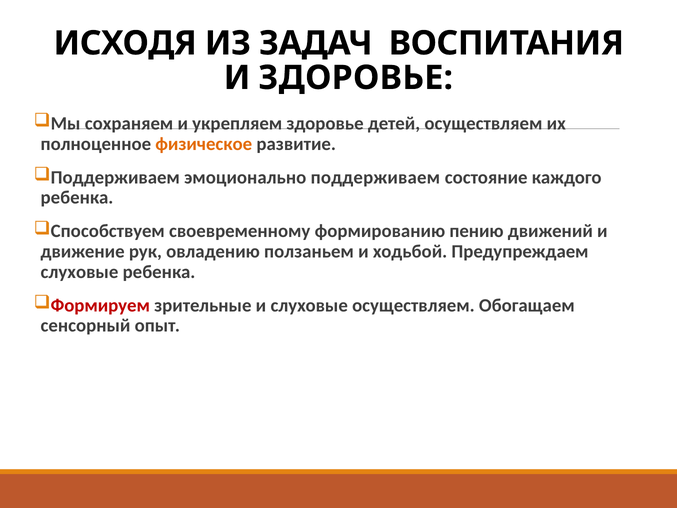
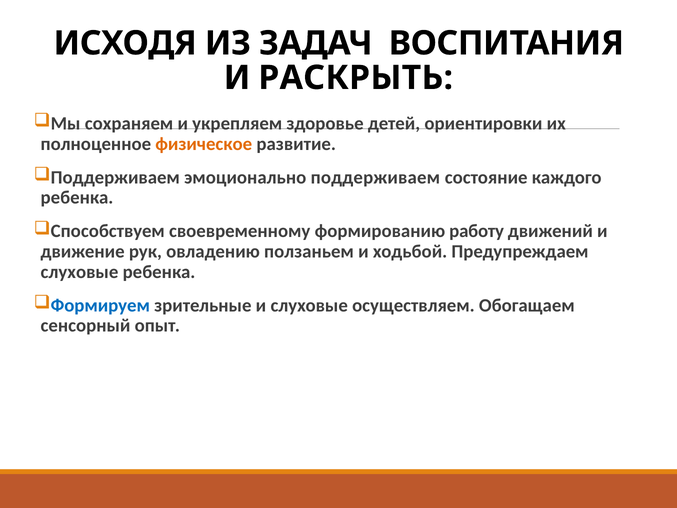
И ЗДОРОВЬЕ: ЗДОРОВЬЕ -> РАСКРЫТЬ (356, 78)
детей осуществляем: осуществляем -> ориентировки (483, 123)
пению: пению -> работу (477, 231)
Формируем colour: red -> blue (100, 305)
